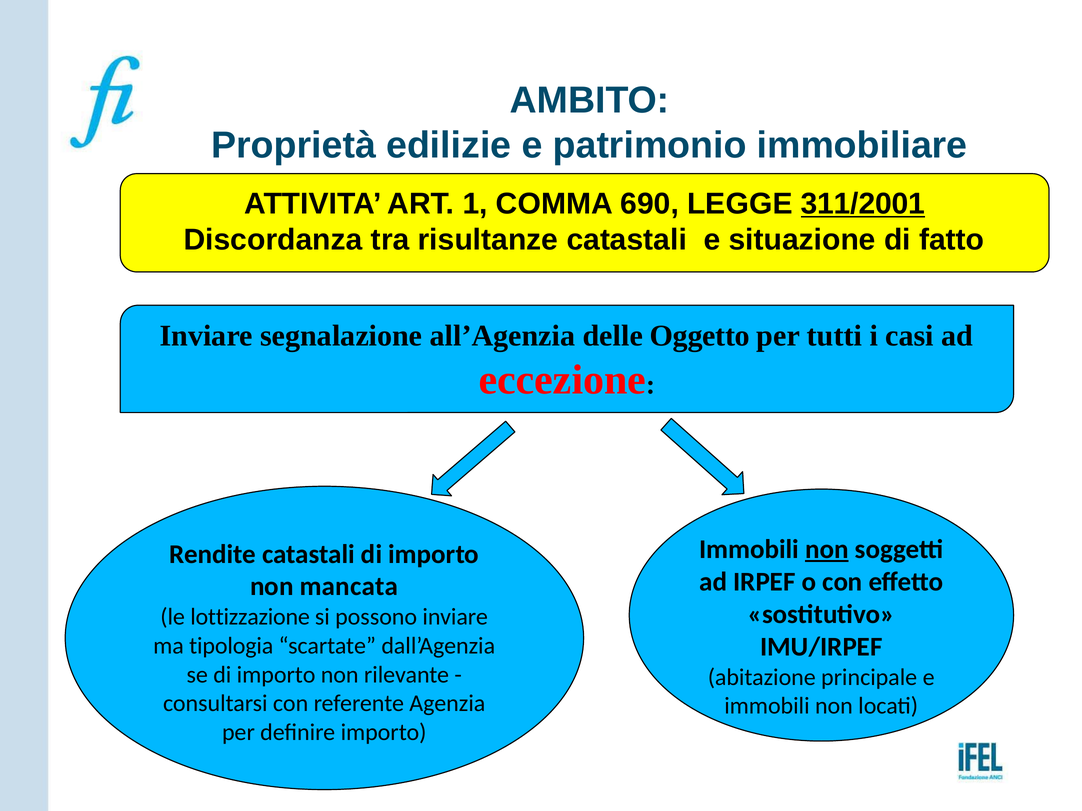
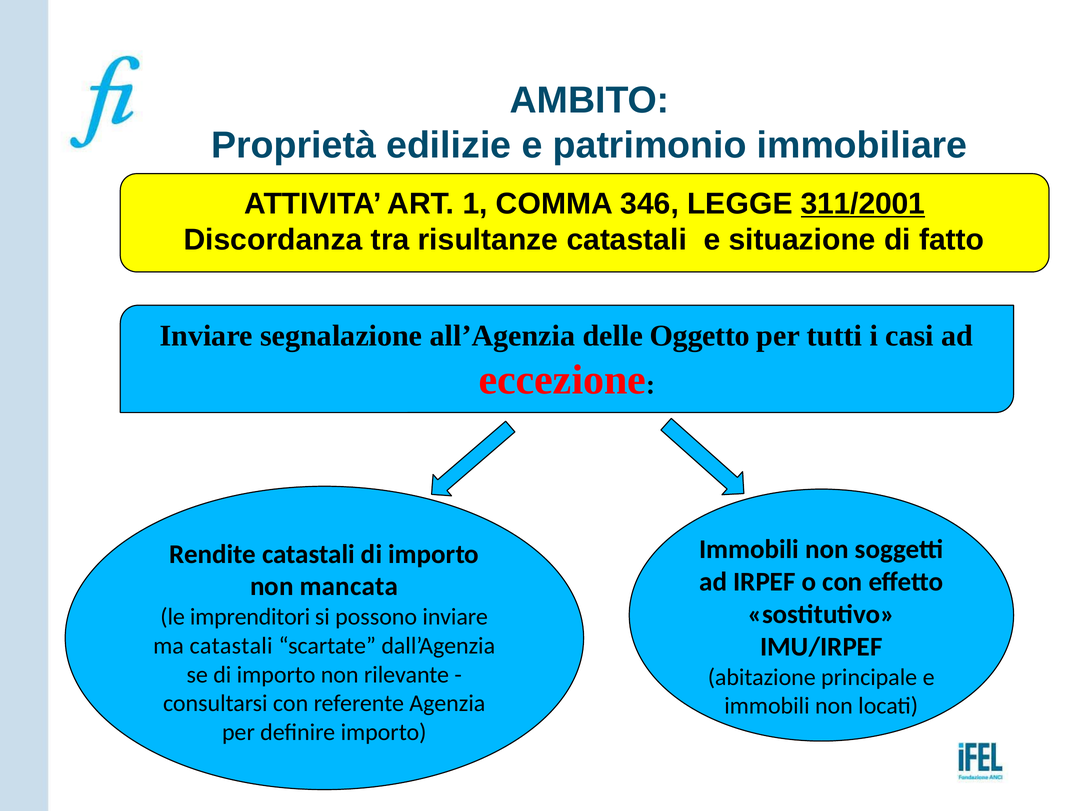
690: 690 -> 346 (650, 204)
non underline: present -> none (827, 550)
lottizzazione: lottizzazione -> imprenditori (250, 617)
ma tipologia: tipologia -> catastali (231, 646)
